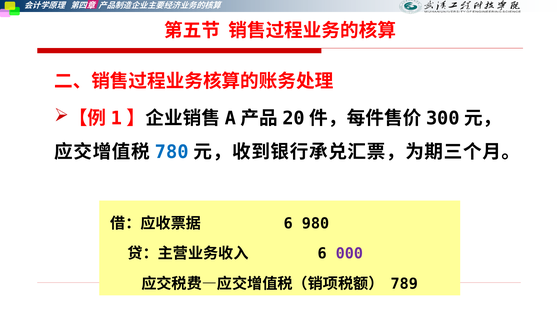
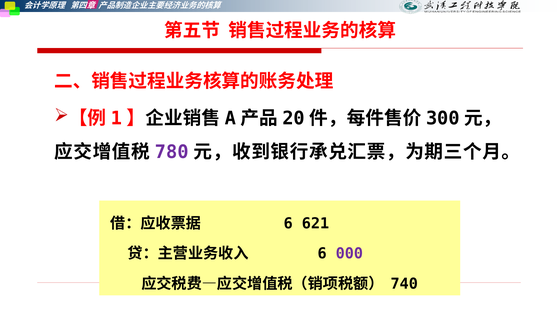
780 colour: blue -> purple (172, 152)
980: 980 -> 621 (315, 223)
789: 789 -> 740 (404, 284)
